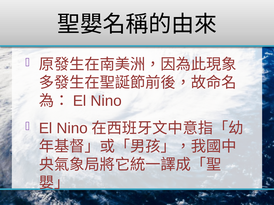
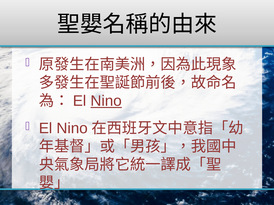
Nino underline: none -> present (106, 101)
